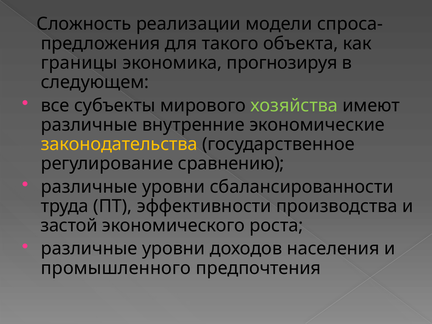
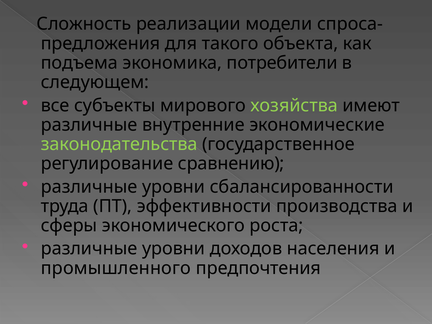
границы: границы -> подъема (79, 63)
прогнозируя: прогнозируя -> потребители (282, 63)
законодательства colour: yellow -> light green (119, 144)
застой: застой -> сферы (69, 226)
